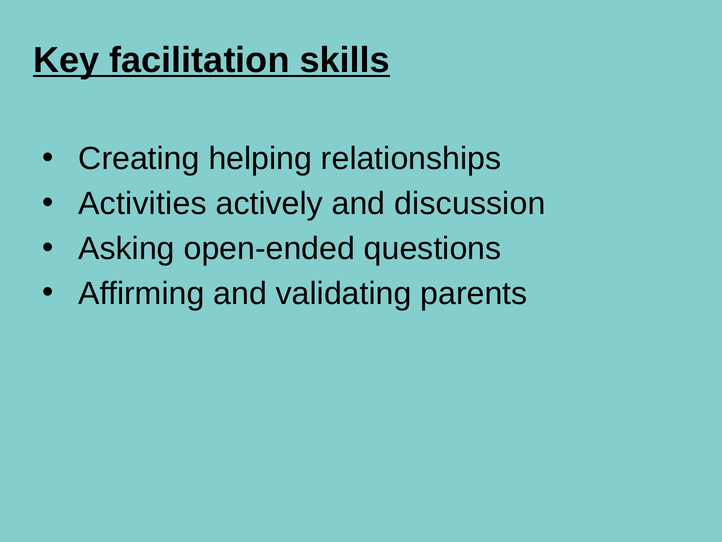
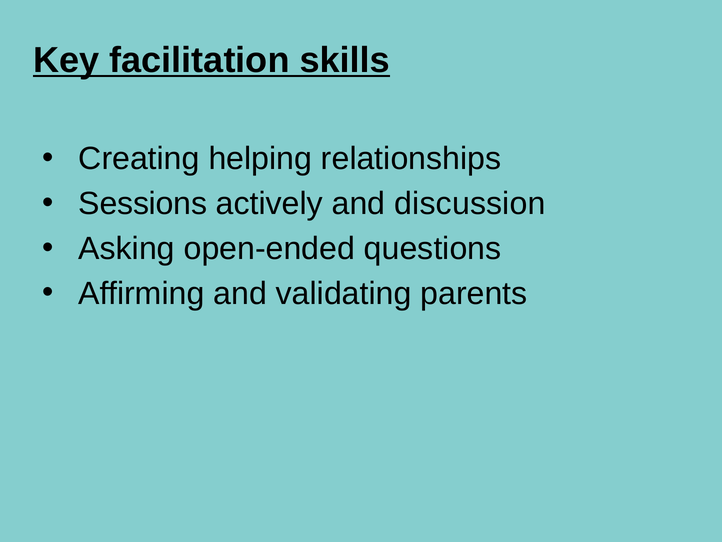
Activities: Activities -> Sessions (143, 203)
